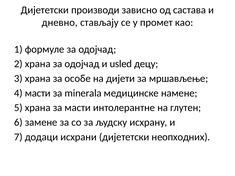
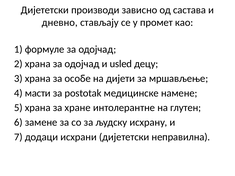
minerala: minerala -> postotak (83, 93)
за масти: масти -> хране (78, 108)
неопходних: неопходних -> неправилна (181, 137)
